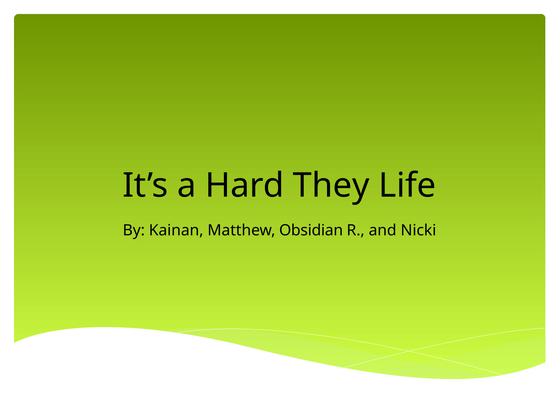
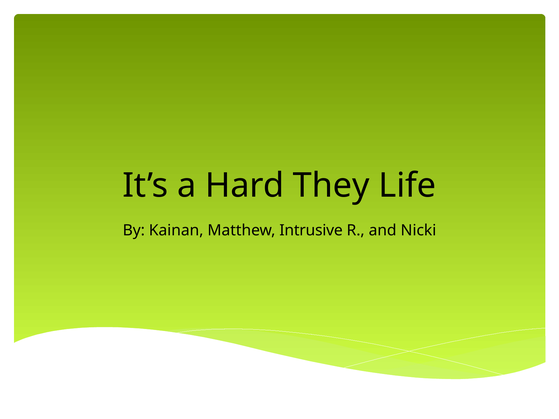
Obsidian: Obsidian -> Intrusive (311, 231)
